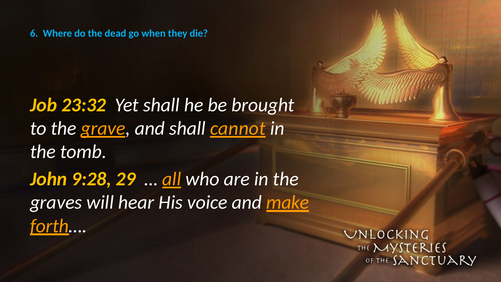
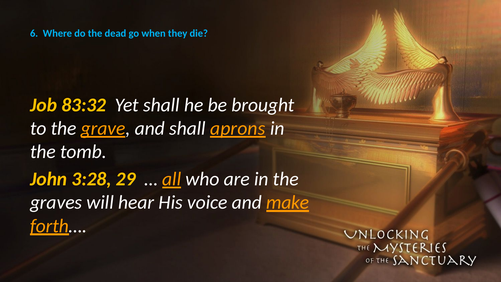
23:32: 23:32 -> 83:32 (84, 105)
cannot: cannot -> aprons (238, 128)
9:28: 9:28 -> 3:28 (92, 179)
